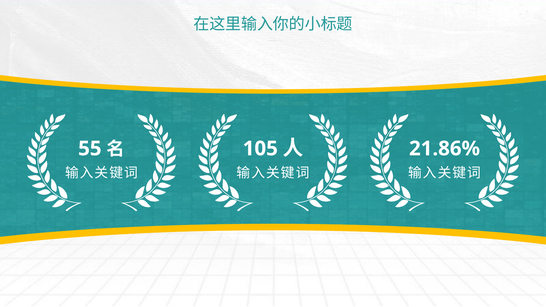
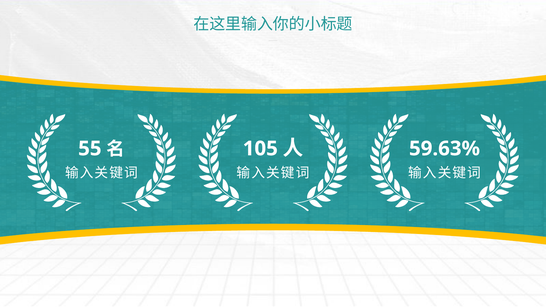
21.86%: 21.86% -> 59.63% (445, 149)
